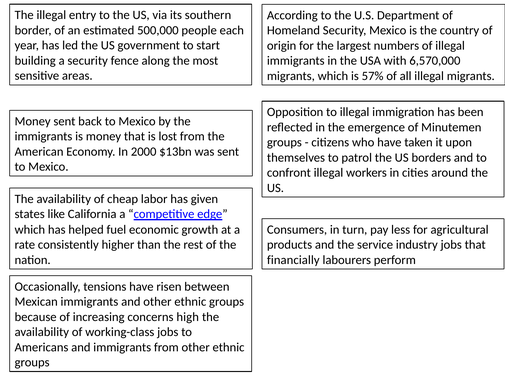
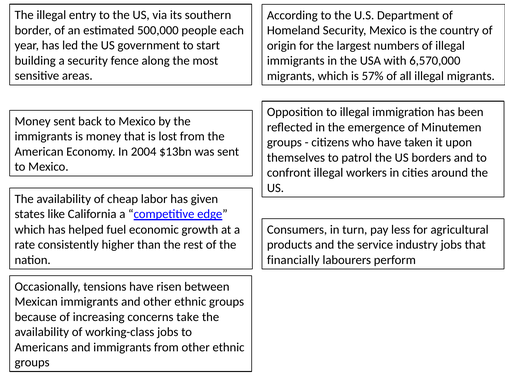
2000: 2000 -> 2004 (144, 151)
high: high -> take (188, 317)
